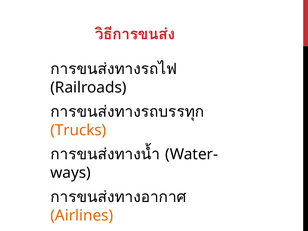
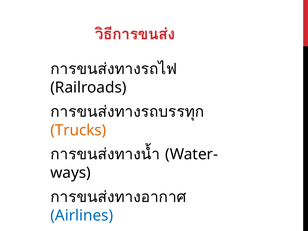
Airlines colour: orange -> blue (82, 215)
